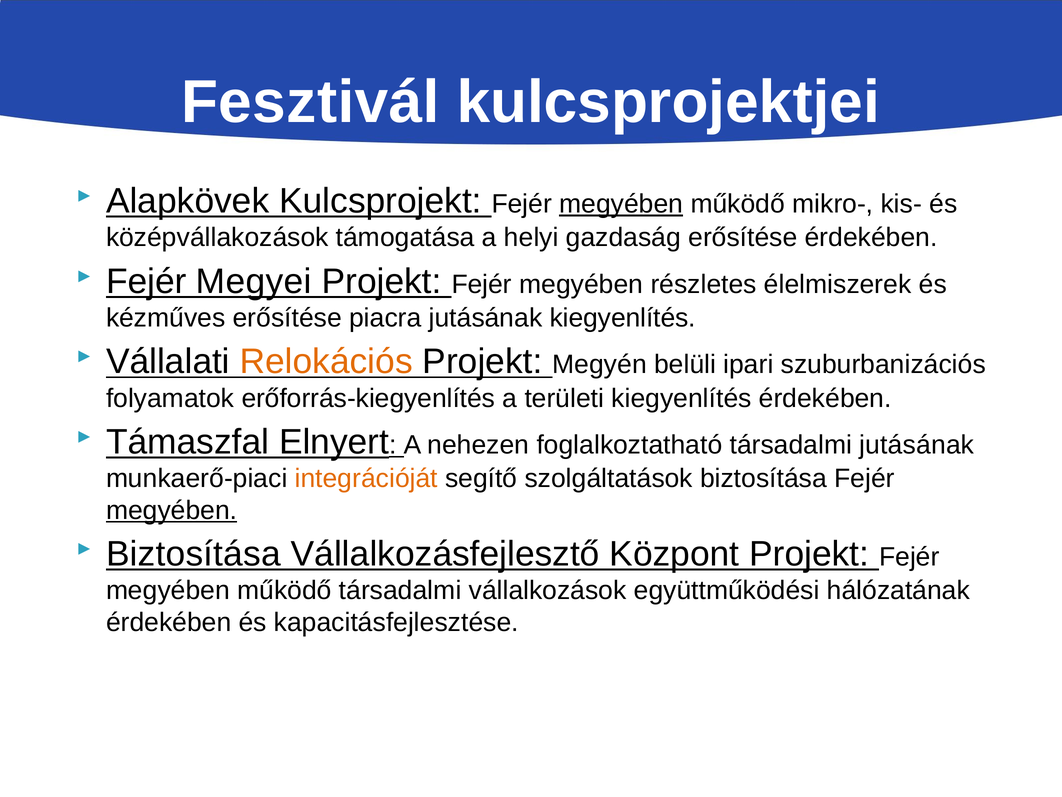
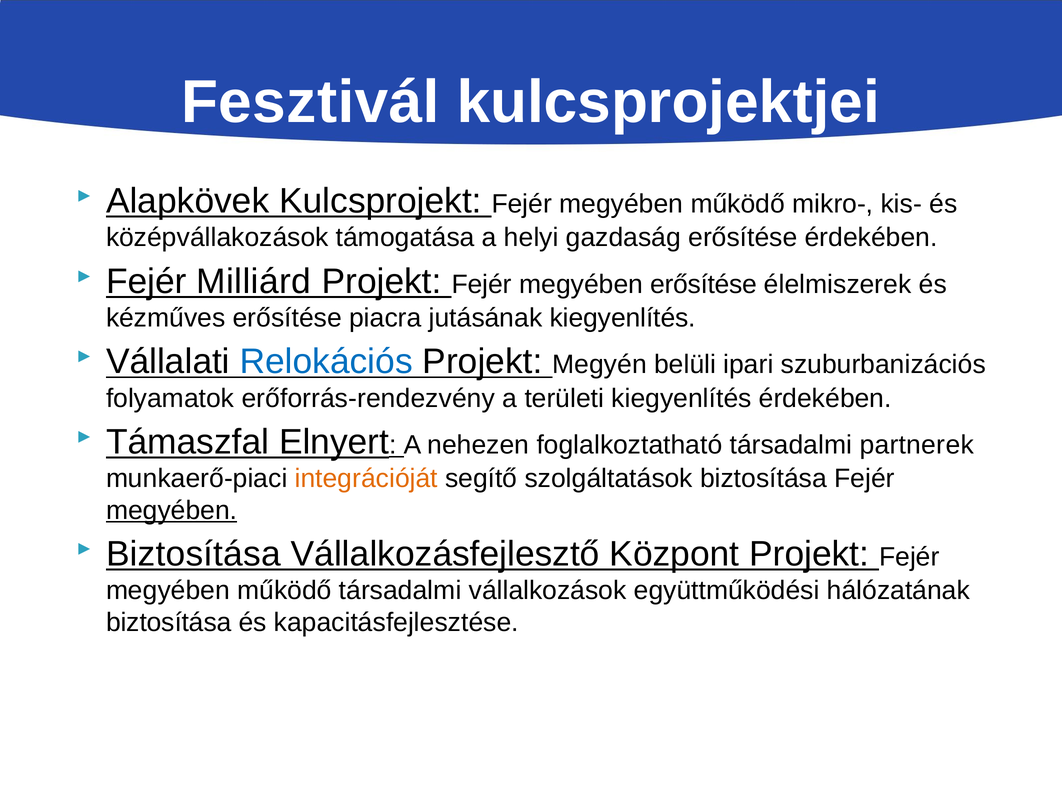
megyében underline: present -> none (621, 204)
Megyei: Megyei -> Milliárd (254, 281)
megyében részletes: részletes -> erősítése (704, 284)
Relokációs colour: orange -> blue (326, 361)
erőforrás-kiegyenlítés: erőforrás-kiegyenlítés -> erőforrás-rendezvény (368, 398)
társadalmi jutásának: jutásának -> partnerek (917, 445)
érdekében: érdekében -> biztosítása (169, 622)
